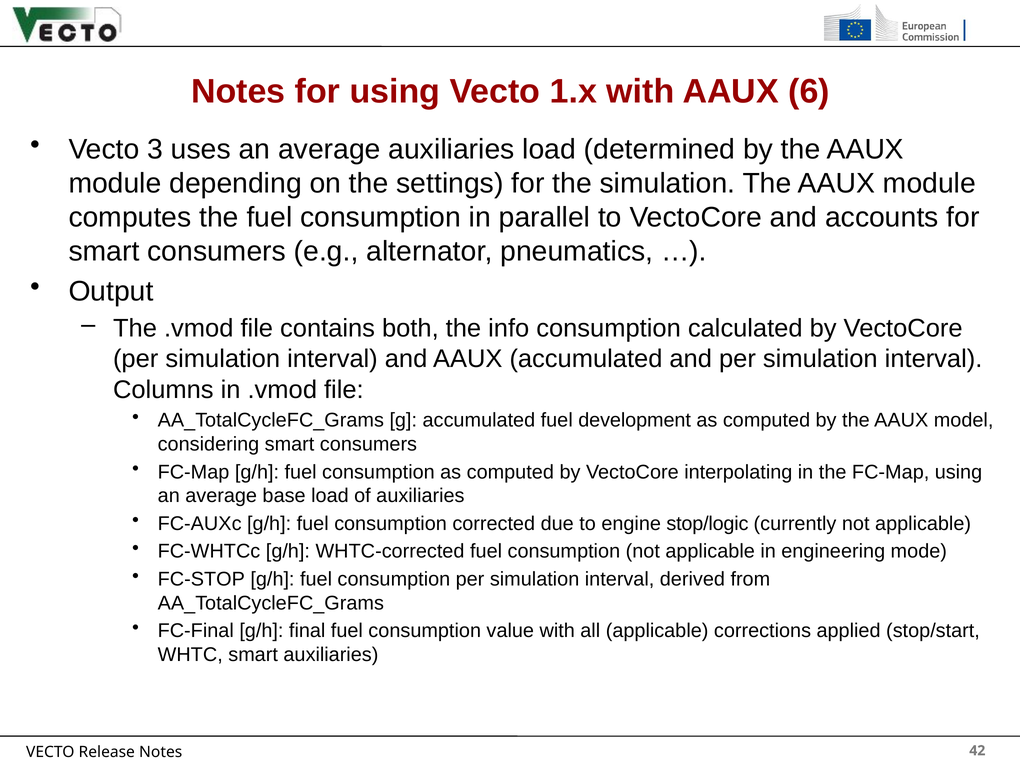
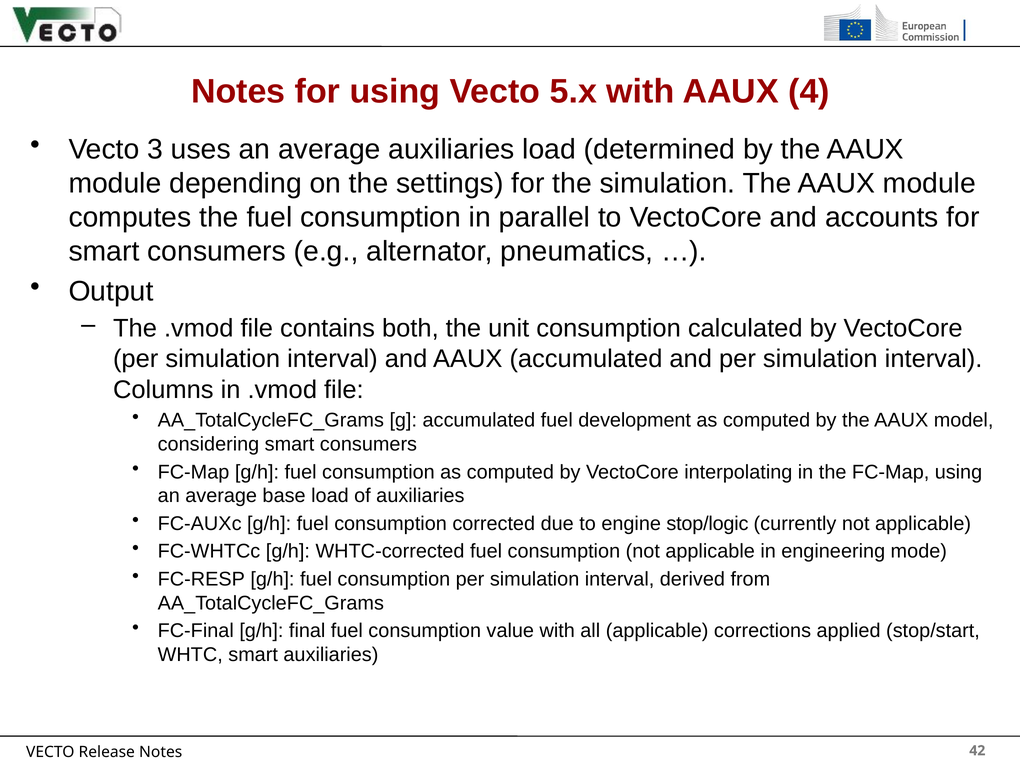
1.x: 1.x -> 5.x (573, 92)
6: 6 -> 4 (809, 92)
info: info -> unit (509, 328)
FC-STOP: FC-STOP -> FC-RESP (201, 579)
